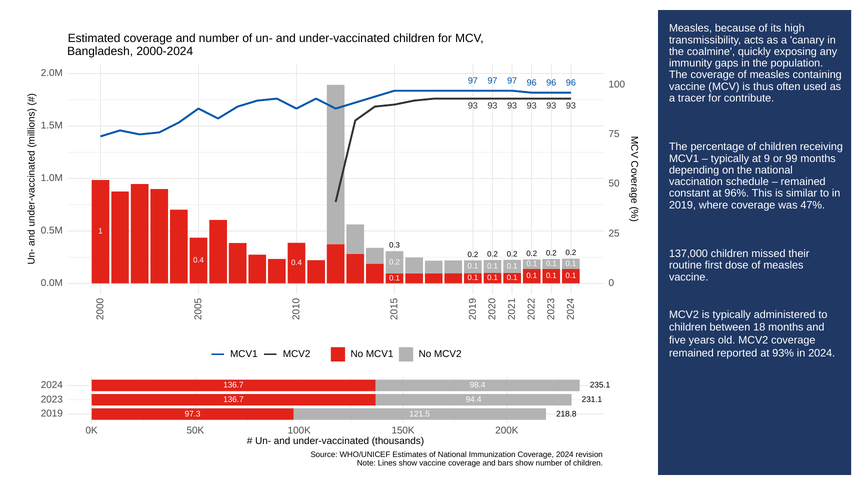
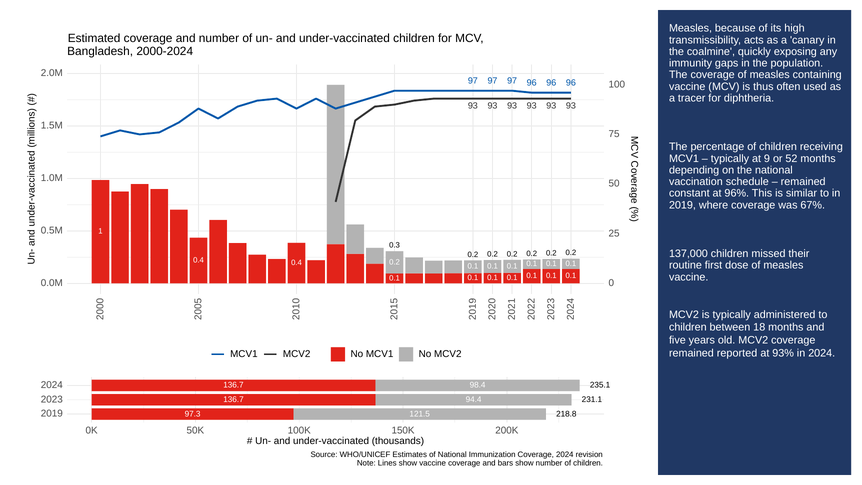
contribute: contribute -> diphtheria (749, 98)
99: 99 -> 52 (791, 158)
47%: 47% -> 67% (813, 205)
